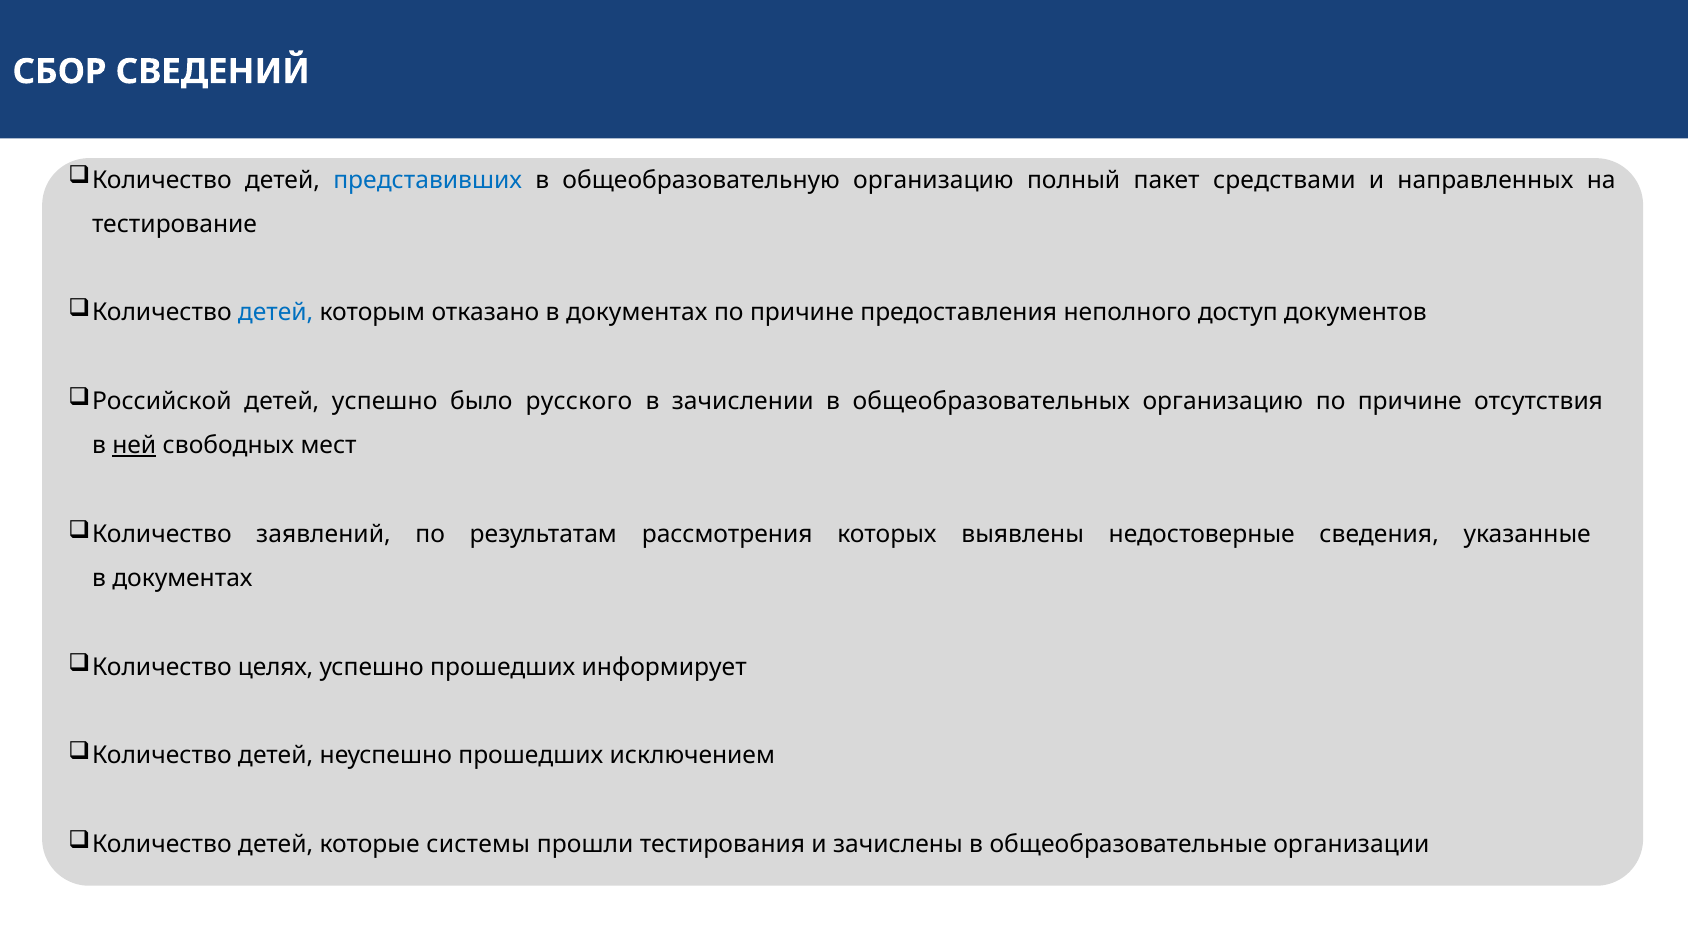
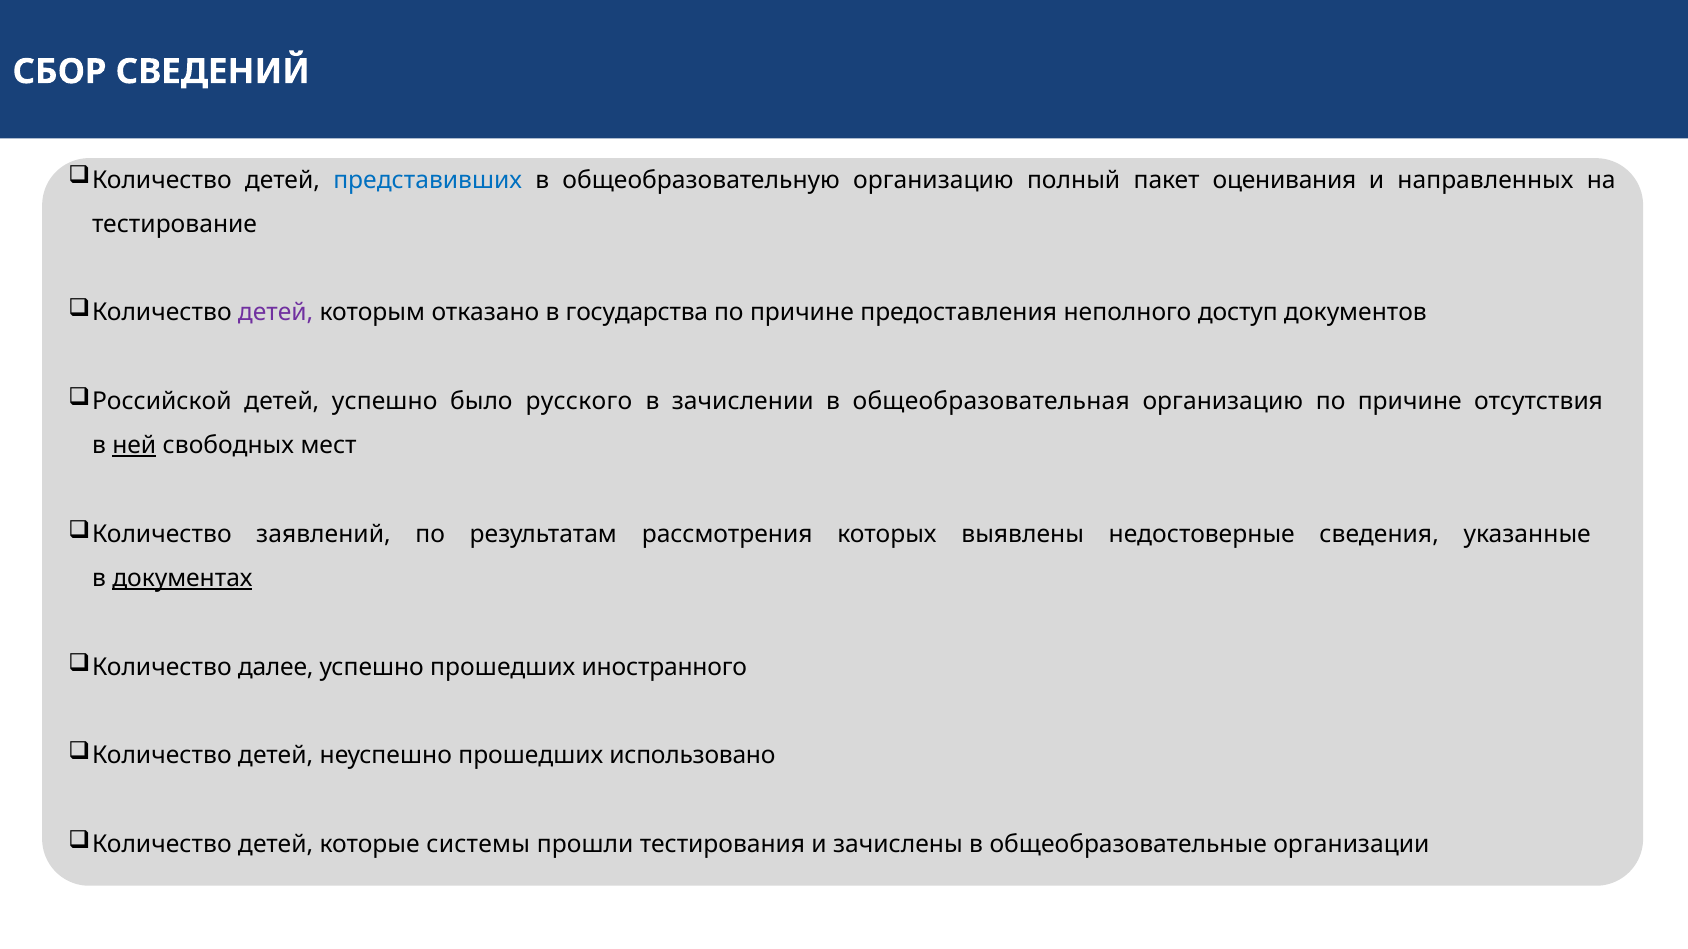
средствами: средствами -> оценивания (1284, 180)
детей colour: blue -> purple (276, 313)
отказано в документах: документах -> государства (637, 313)
общеобразовательных: общеобразовательных -> общеобразовательная (991, 402)
документах underline: none -> present (182, 579)
целях: целях -> далее (276, 667)
информирует: информирует -> иностранного (664, 667)
исключением: исключением -> использовано (692, 756)
